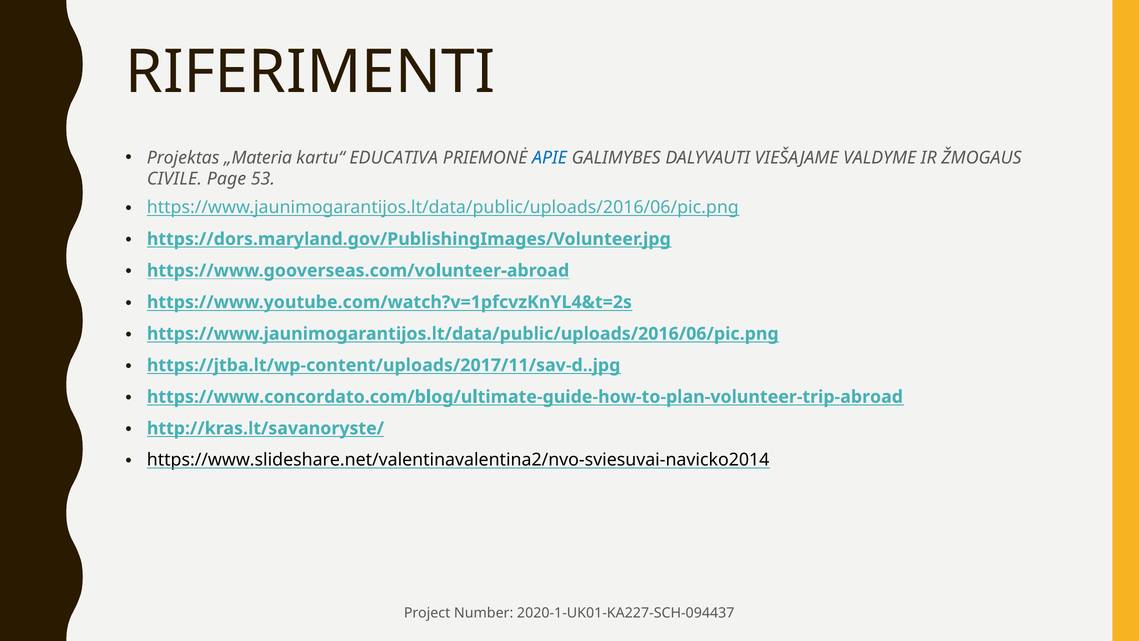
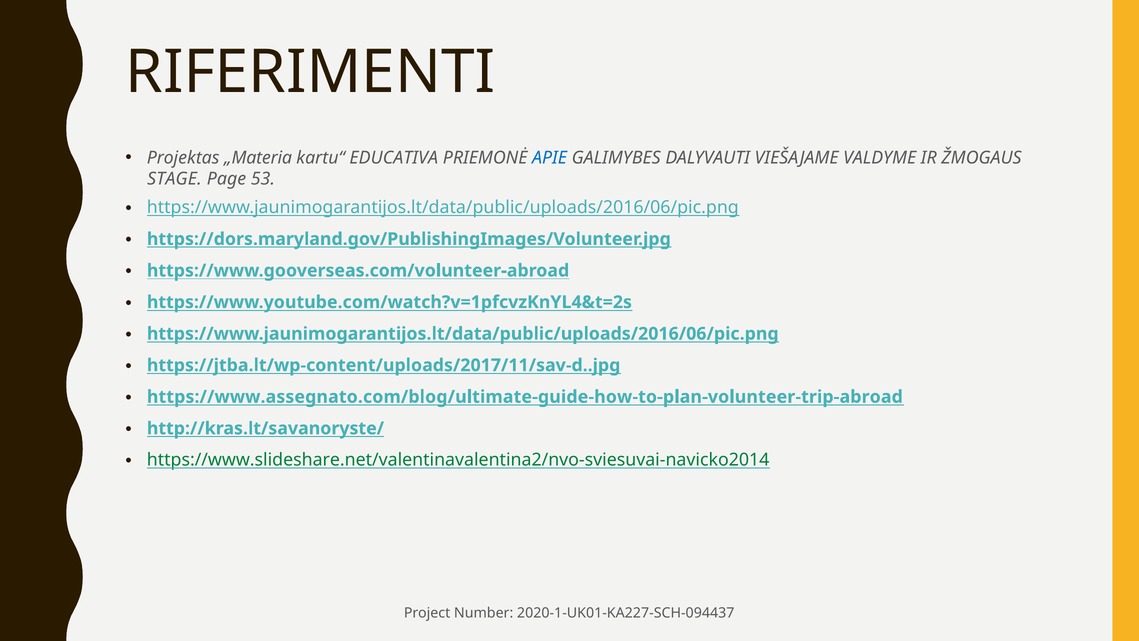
CIVILE: CIVILE -> STAGE (174, 179)
https://www.concordato.com/blog/ultimate-guide-how-to-plan-volunteer-trip-abroad: https://www.concordato.com/blog/ultimate-guide-how-to-plan-volunteer-trip-abroad -> https://www.assegnato.com/blog/ultimate-guide-how-to-plan-volunteer-trip-abroad (525, 397)
https://www.slideshare.net/valentinavalentina2/nvo-sviesuvai-navicko2014 colour: black -> green (458, 460)
